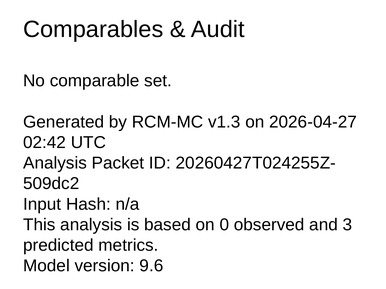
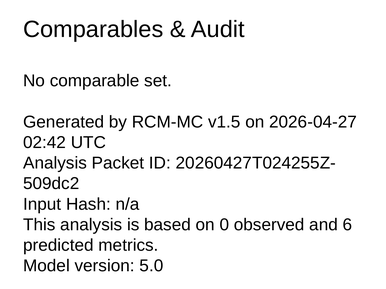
v1.3: v1.3 -> v1.5 (224, 122)
3: 3 -> 6 (347, 225)
9.6: 9.6 -> 5.0 (151, 266)
